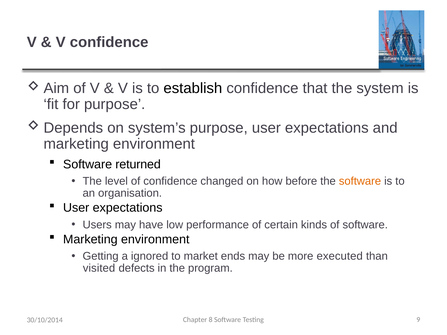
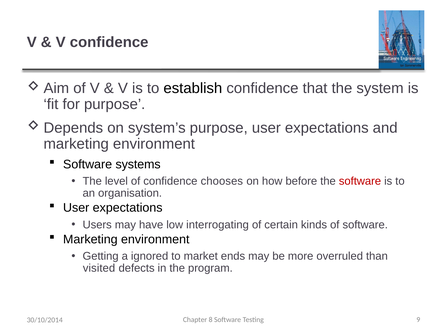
returned: returned -> systems (138, 164)
changed: changed -> chooses (222, 181)
software colour: orange -> red (360, 181)
performance: performance -> interrogating (218, 225)
executed: executed -> overruled (340, 256)
